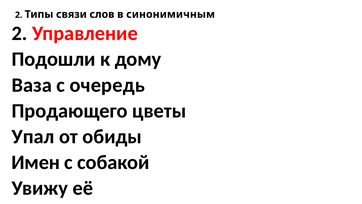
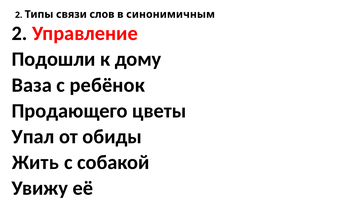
очередь: очередь -> ребёнок (107, 85)
Имен: Имен -> Жить (35, 162)
